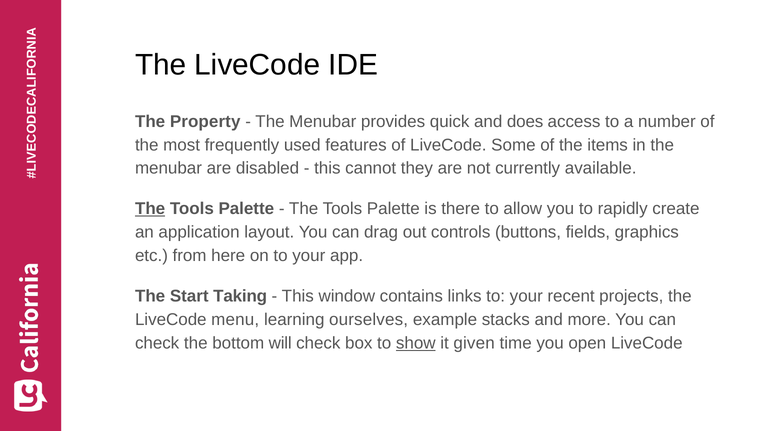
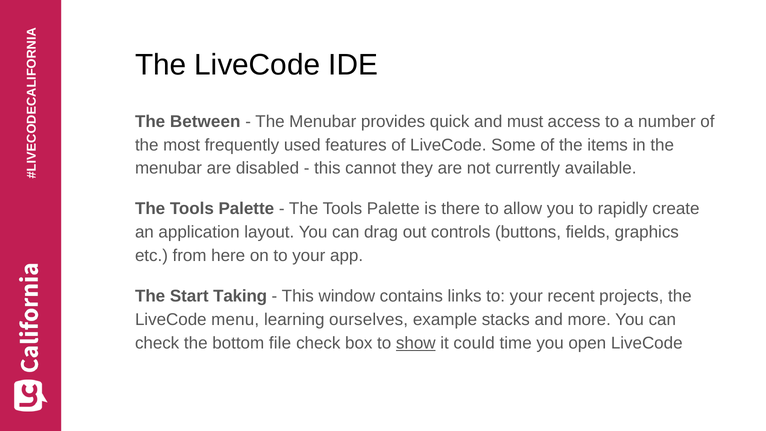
Property: Property -> Between (205, 121)
does: does -> must (525, 121)
The underline: present -> none (150, 209)
will: will -> file (280, 343)
given: given -> could (474, 343)
